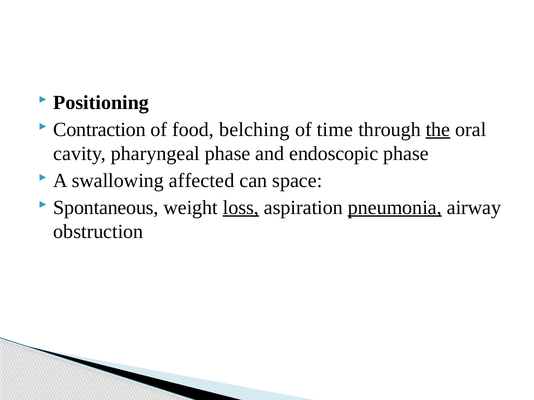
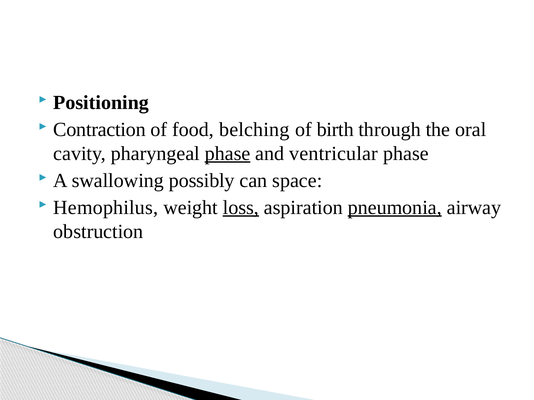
time: time -> birth (335, 130)
the underline: present -> none (438, 130)
phase underline: none -> present (228, 154)
endoscopic: endoscopic -> ventricular (334, 154)
affected: affected -> possibly (202, 181)
Spontaneous: Spontaneous -> Hemophilus (106, 208)
